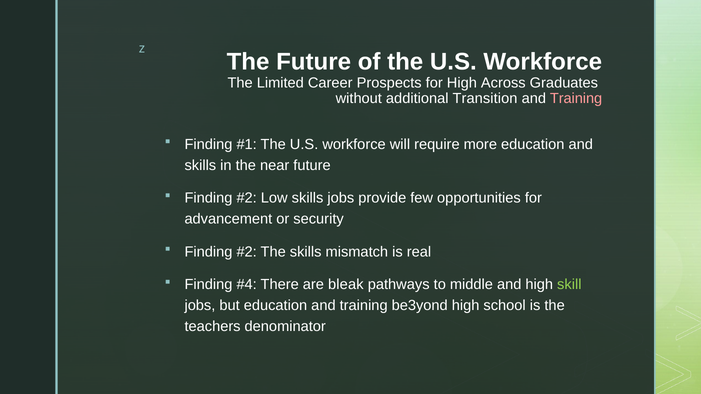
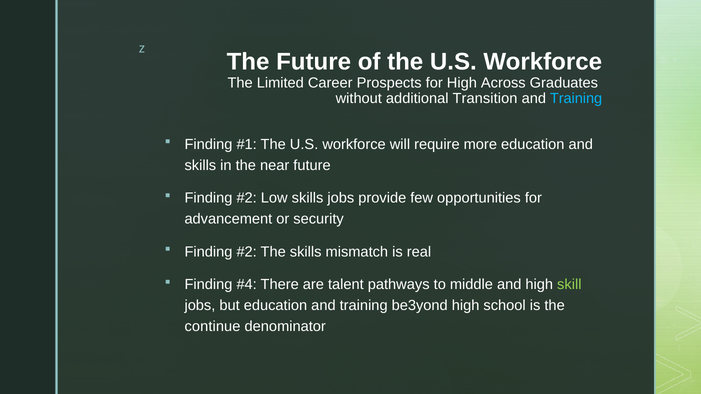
Training colour: pink -> light blue (576, 99)
bleak: bleak -> talent (346, 285)
teachers: teachers -> continue (212, 327)
